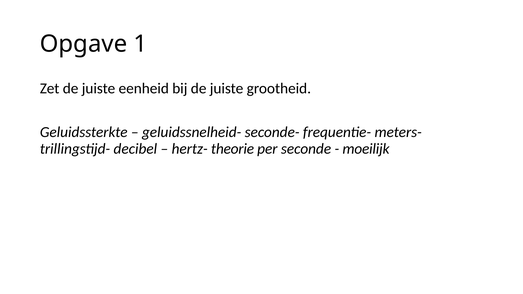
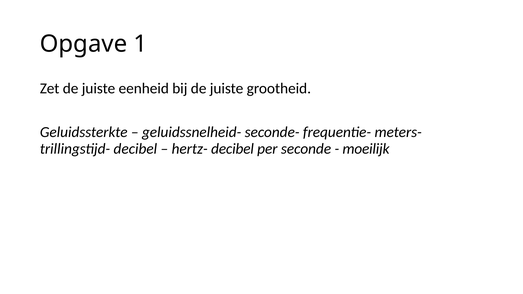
hertz- theorie: theorie -> decibel (233, 149)
